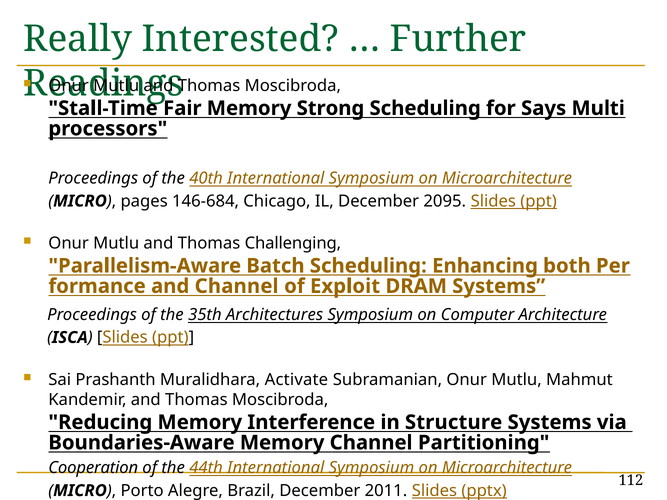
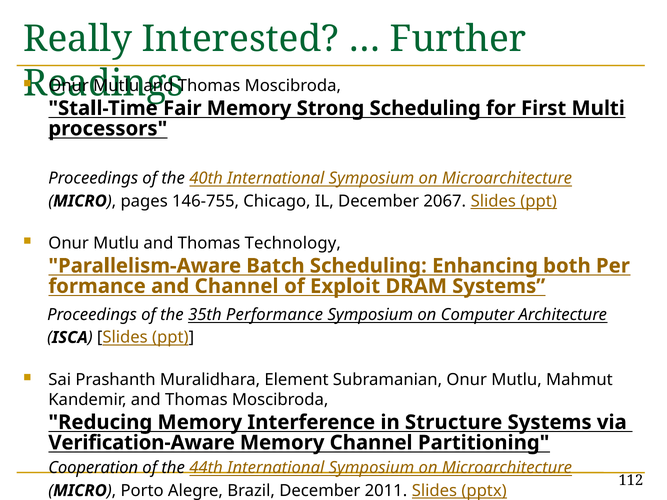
Says: Says -> First (544, 108)
146-684: 146-684 -> 146-755 (206, 201)
2095: 2095 -> 2067 (445, 201)
Challenging: Challenging -> Technology (293, 243)
Architectures: Architectures -> Performance (274, 315)
Activate: Activate -> Element (297, 380)
Boundaries-Aware: Boundaries-Aware -> Verification-Aware (142, 443)
